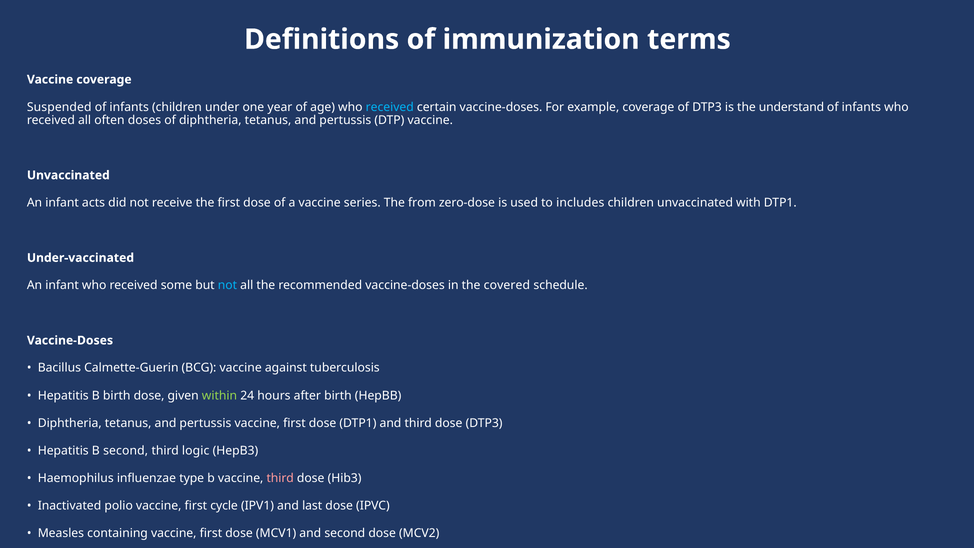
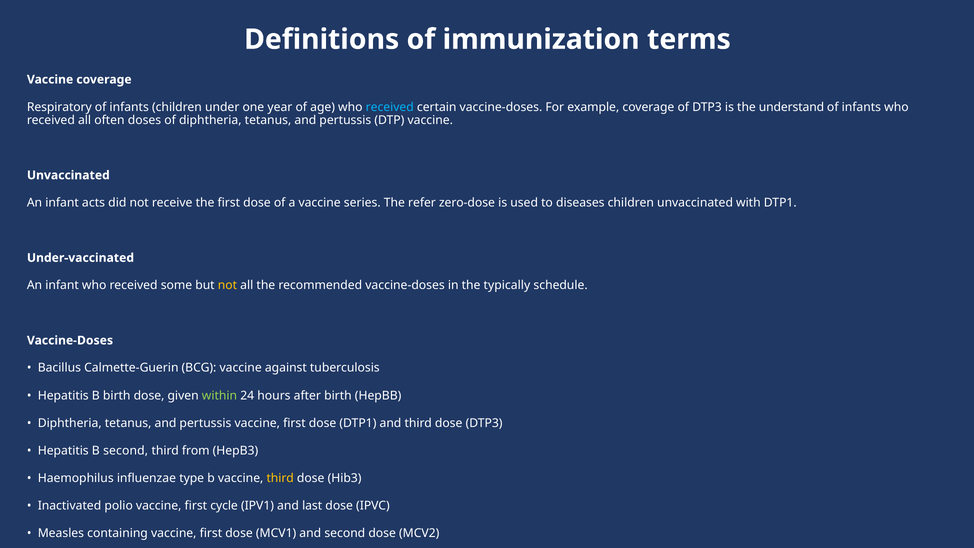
Suspended: Suspended -> Respiratory (59, 107)
The from: from -> refer (422, 203)
includes: includes -> diseases (580, 203)
not colour: light blue -> yellow (227, 285)
covered: covered -> typically (507, 285)
third logic: logic -> from (196, 450)
third colour: pink -> yellow (280, 478)
